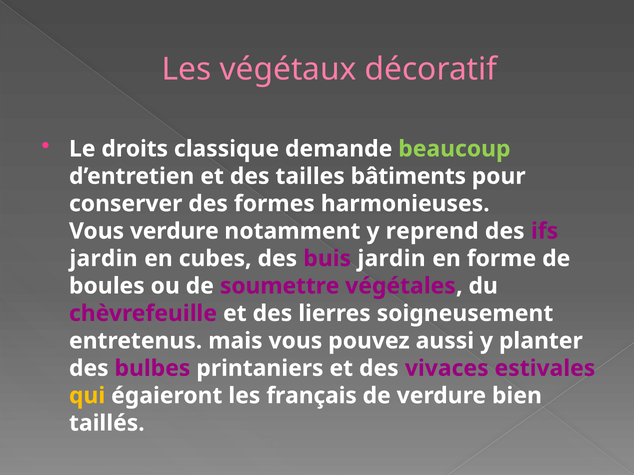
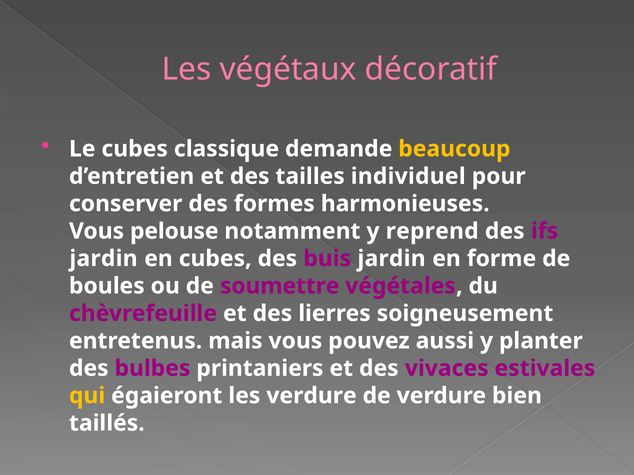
Le droits: droits -> cubes (135, 149)
beaucoup colour: light green -> yellow (454, 149)
bâtiments: bâtiments -> individuel (408, 176)
Vous verdure: verdure -> pelouse (174, 231)
les français: français -> verdure (312, 396)
